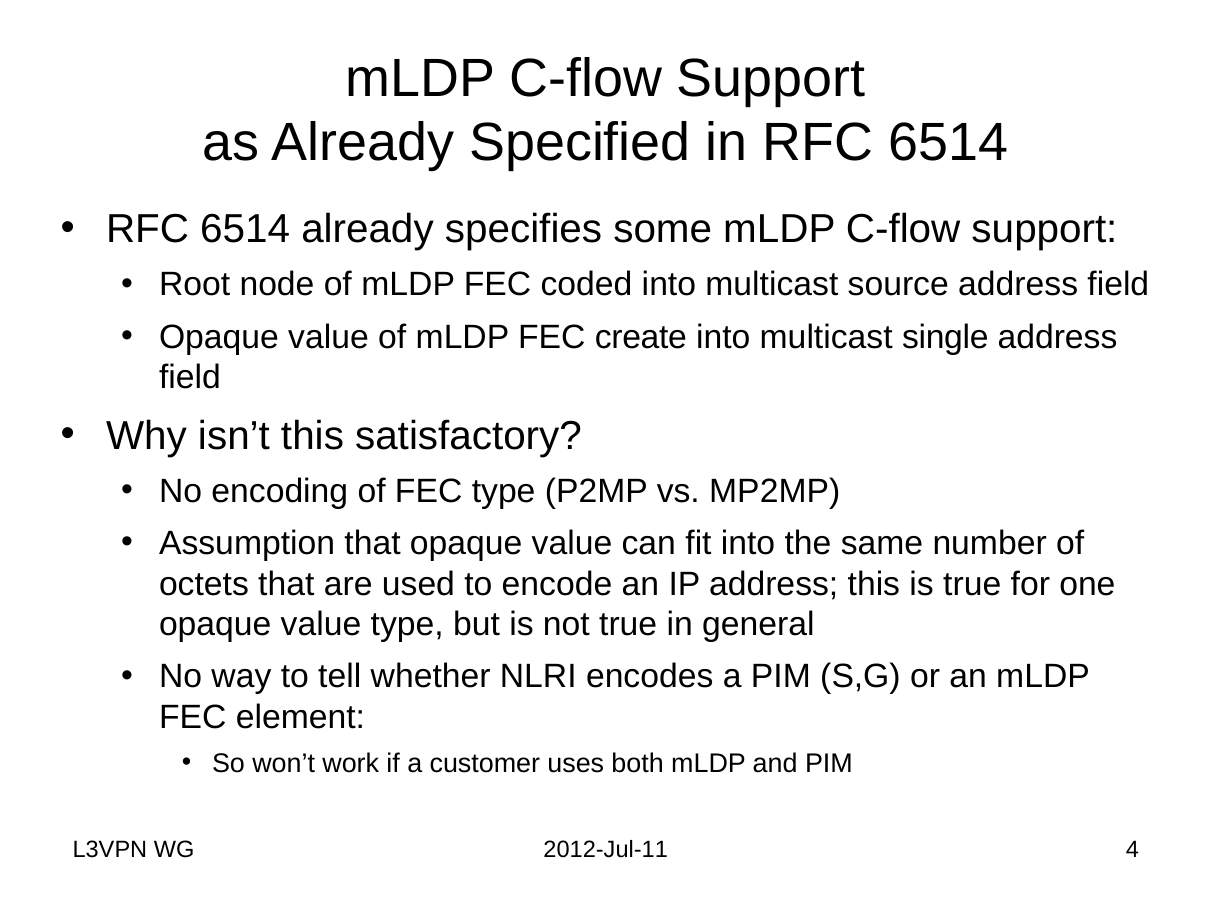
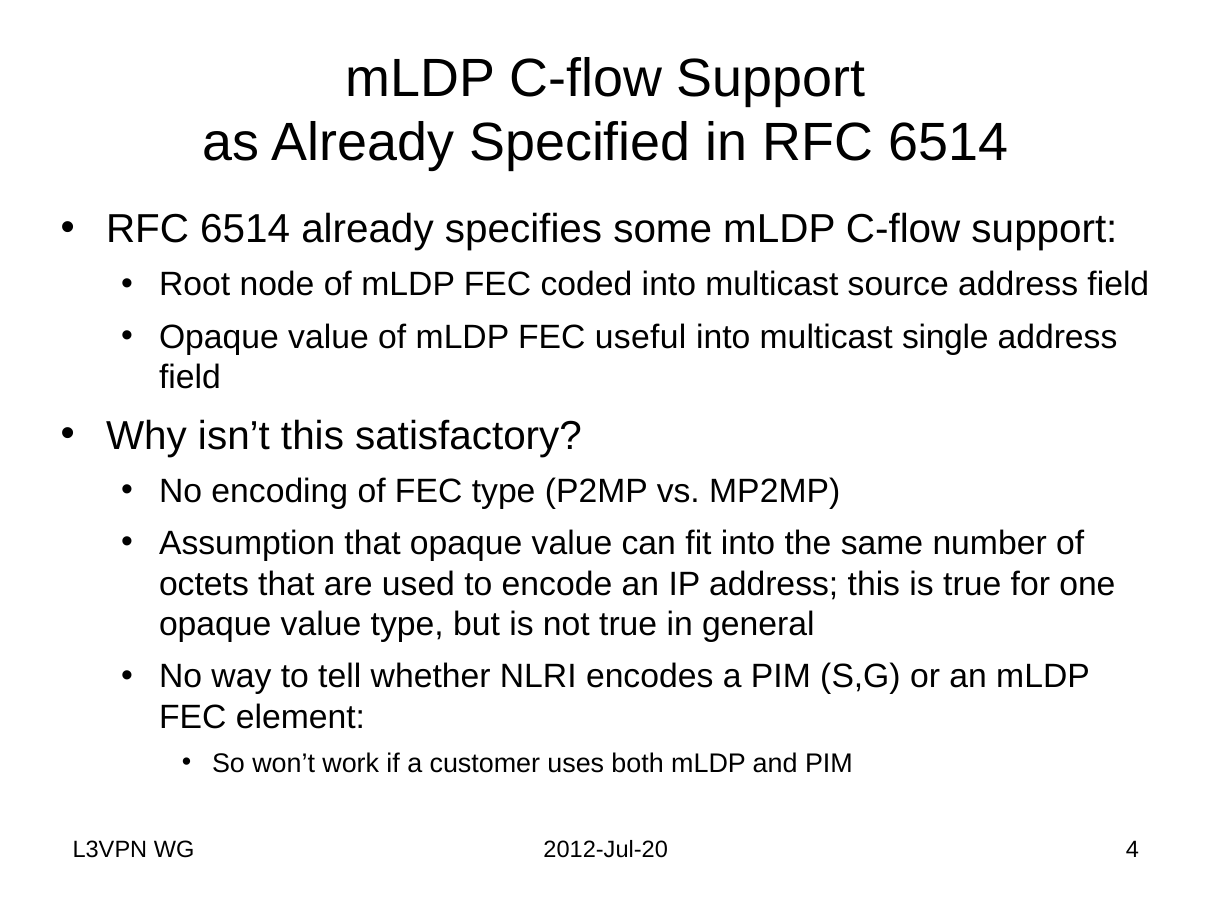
create: create -> useful (641, 337)
2012-Jul-11: 2012-Jul-11 -> 2012-Jul-20 (606, 850)
